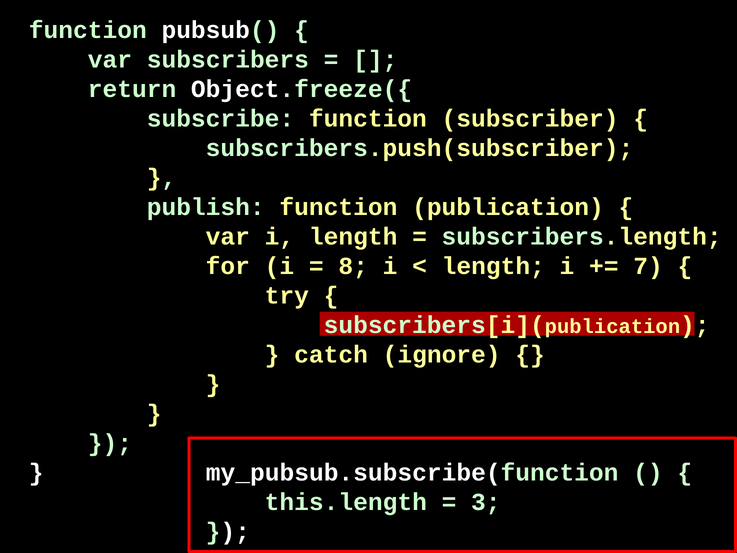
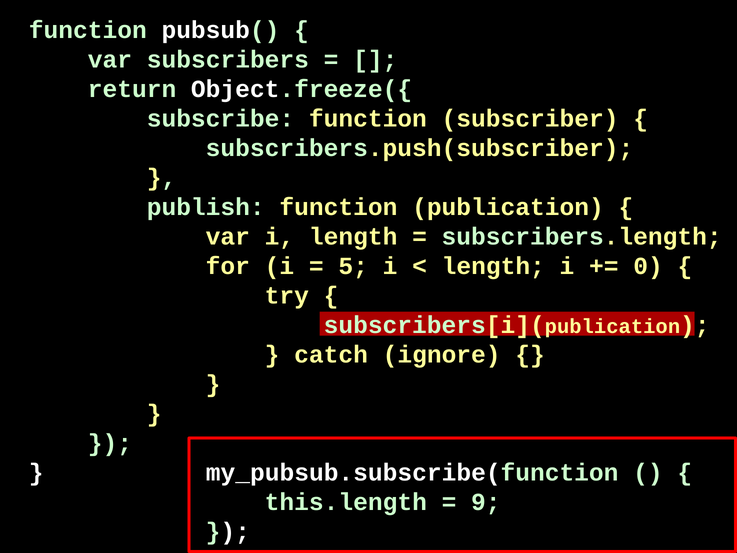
8: 8 -> 5 (353, 266)
7: 7 -> 0 (648, 266)
3: 3 -> 9 (486, 502)
